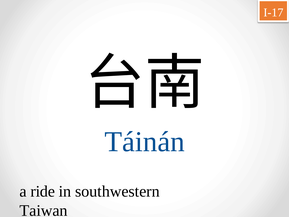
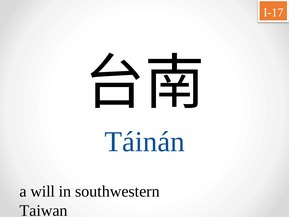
ride: ride -> will (43, 191)
